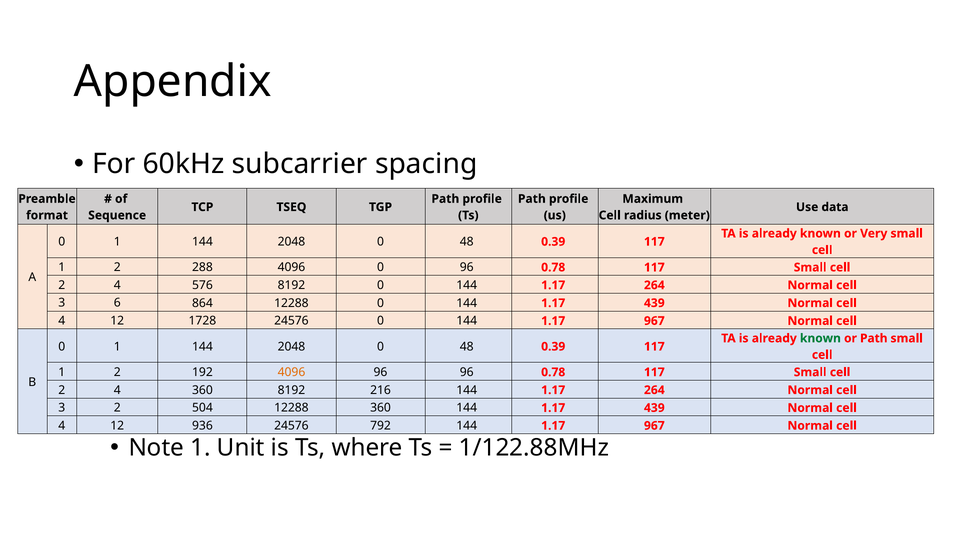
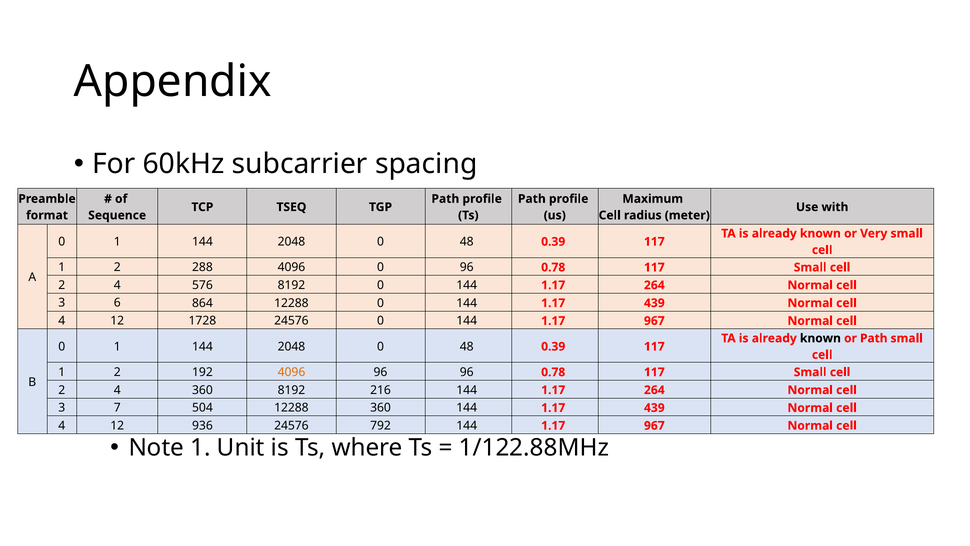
data: data -> with (835, 207)
known colour: green -> black (820, 338)
3 2: 2 -> 7 (117, 408)
